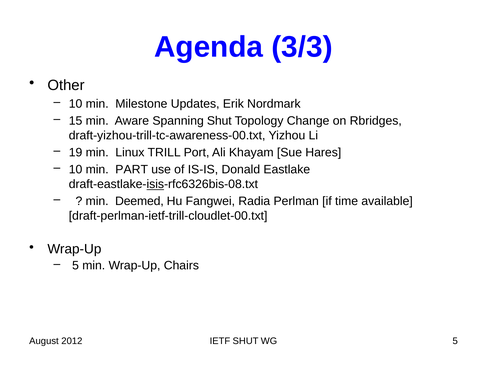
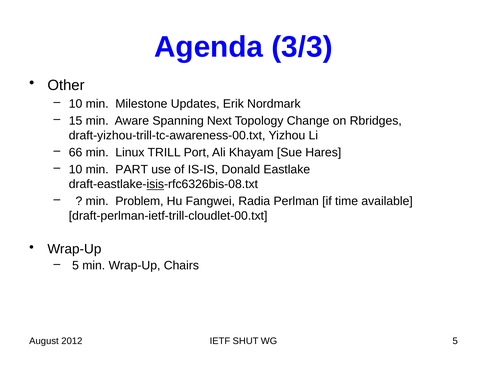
Spanning Shut: Shut -> Next (219, 121)
19: 19 -> 66 (76, 153)
Deemed: Deemed -> Problem (139, 201)
